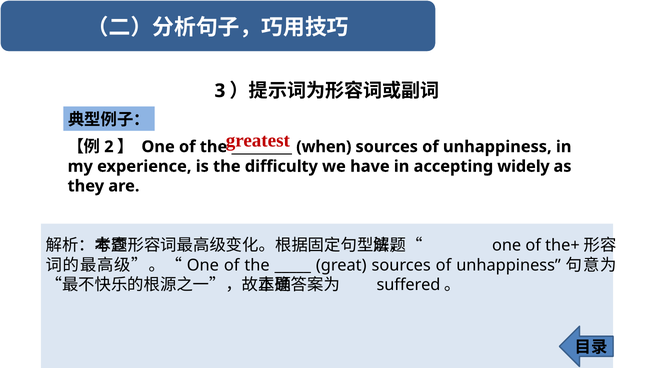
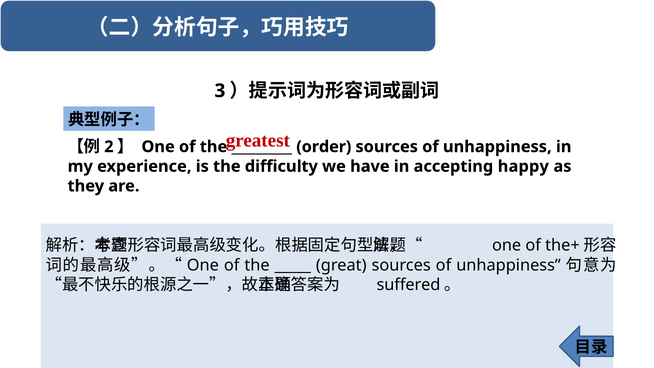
when: when -> order (324, 147)
widely: widely -> happy (523, 166)
